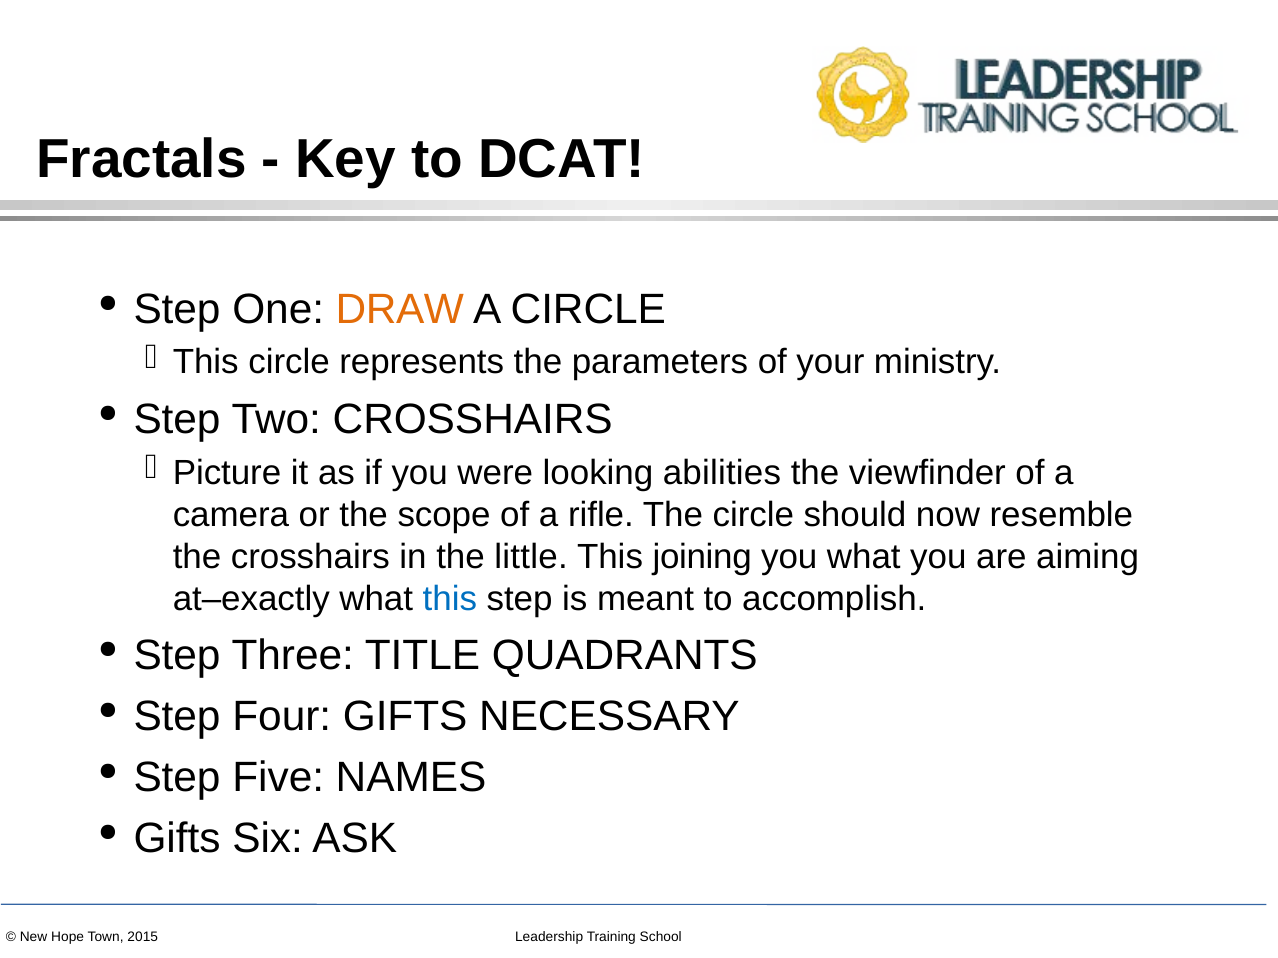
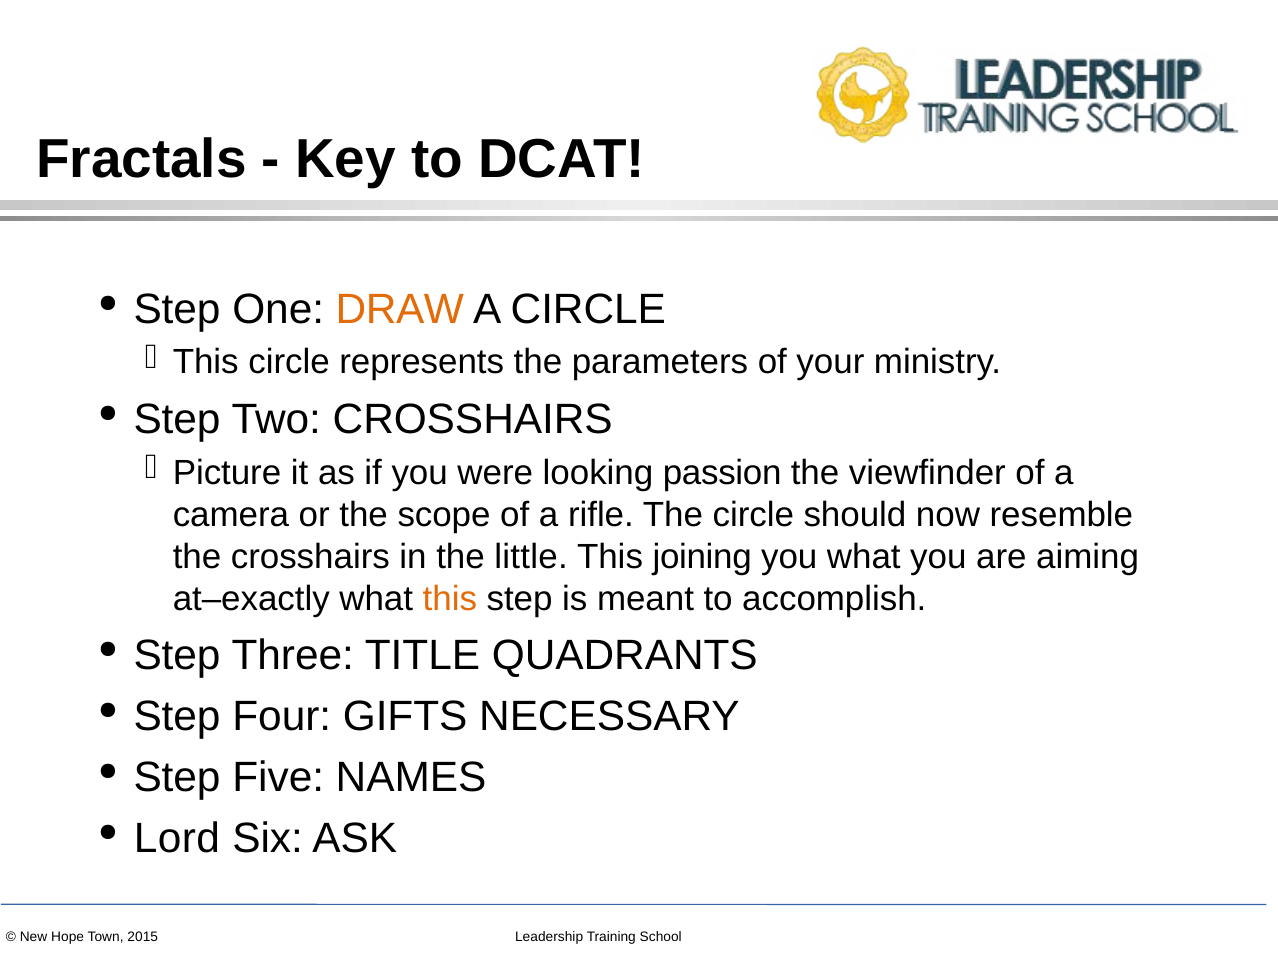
abilities: abilities -> passion (722, 473)
this colour: blue -> orange (450, 599)
Gifts: Gifts -> Lord (177, 838)
